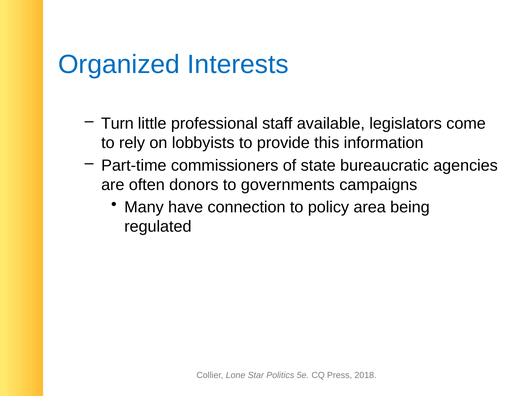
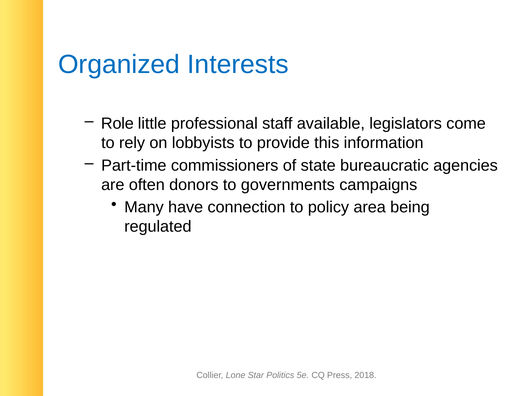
Turn: Turn -> Role (117, 124)
